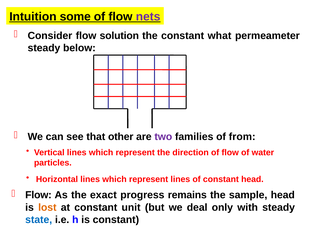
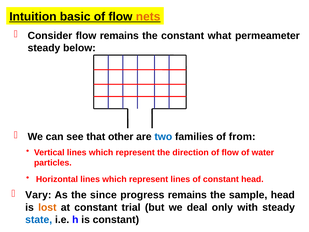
some: some -> basic (75, 17)
nets colour: purple -> orange (148, 17)
flow solution: solution -> remains (119, 36)
two colour: purple -> blue (163, 136)
Flow: Flow -> Vary (38, 195)
exact: exact -> since (103, 195)
unit: unit -> trial (131, 207)
